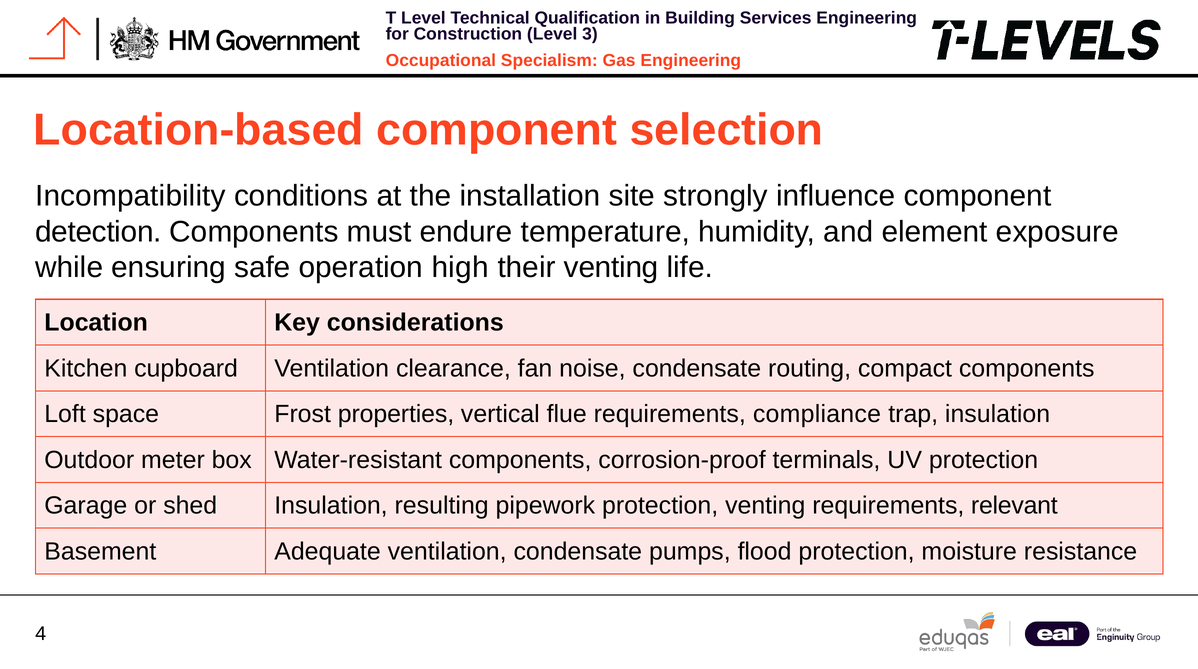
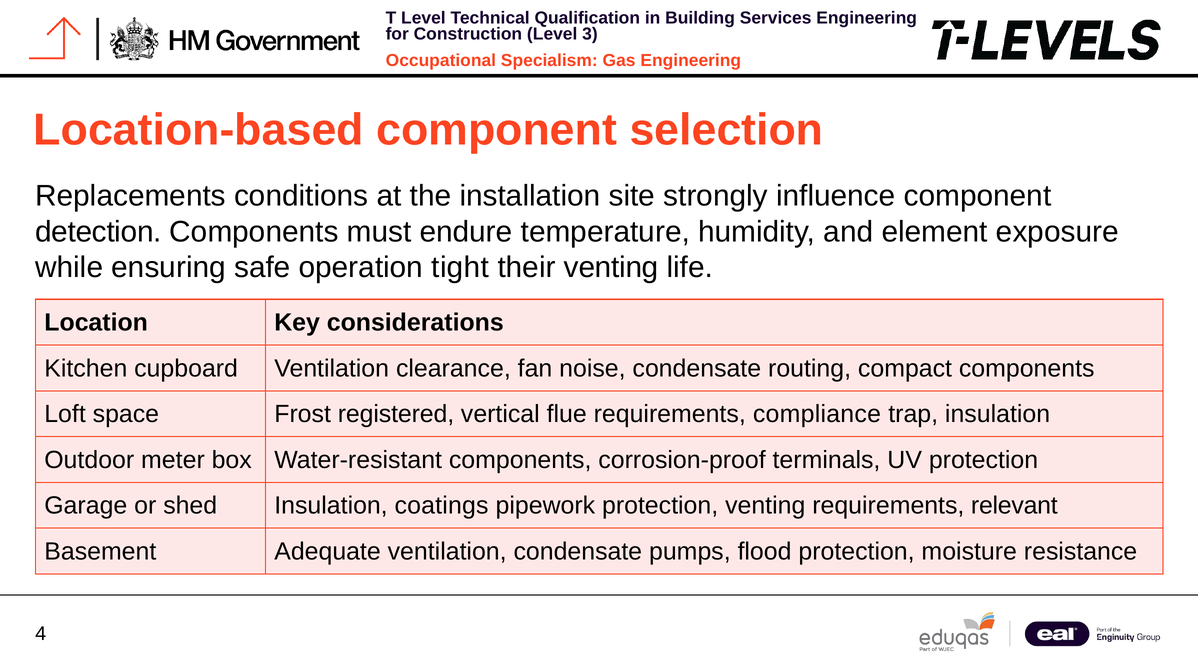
Incompatibility: Incompatibility -> Replacements (131, 196)
high: high -> tight (460, 268)
properties: properties -> registered (396, 414)
resulting: resulting -> coatings (442, 506)
